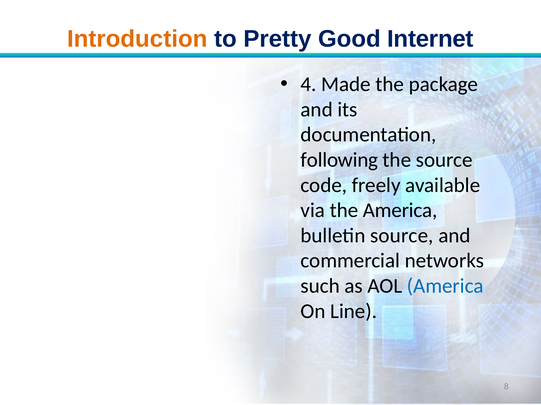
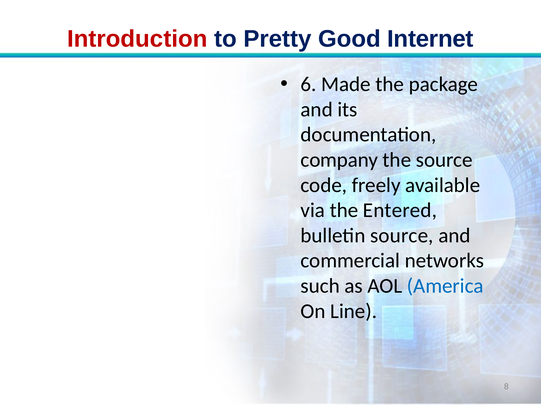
Introduction colour: orange -> red (137, 39)
4: 4 -> 6 (309, 84)
following: following -> company (339, 160)
the America: America -> Entered (400, 211)
